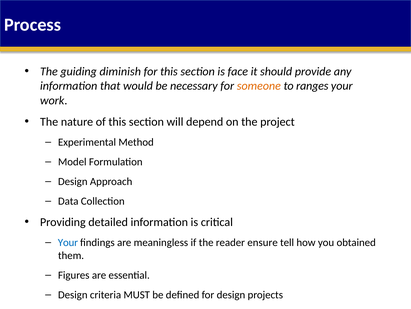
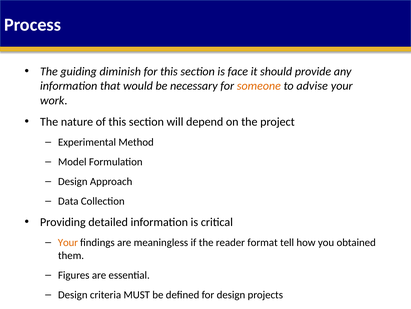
ranges: ranges -> advise (312, 86)
Your colour: blue -> orange (68, 242)
ensure: ensure -> format (263, 242)
